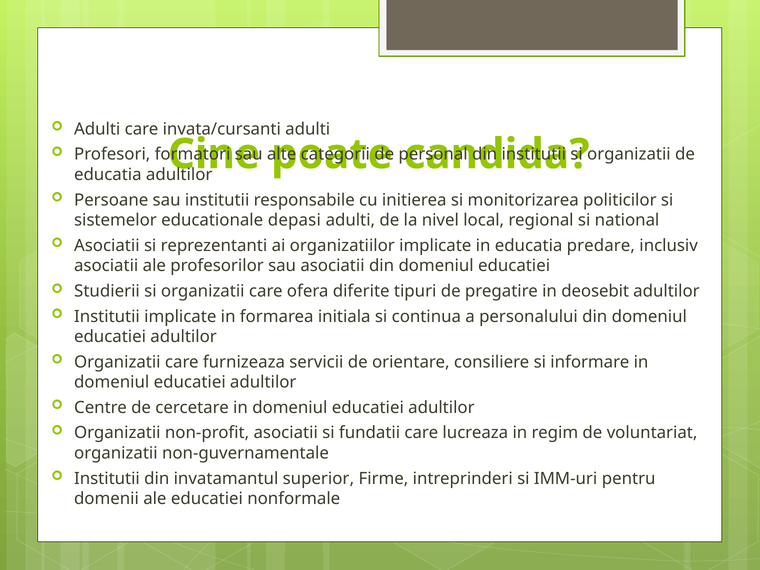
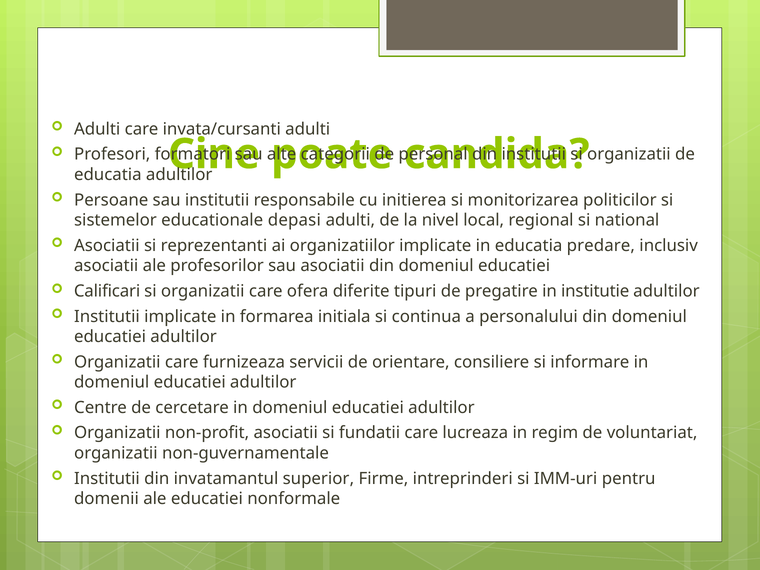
Studierii: Studierii -> Calificari (107, 291)
deosebit: deosebit -> institutie (595, 291)
